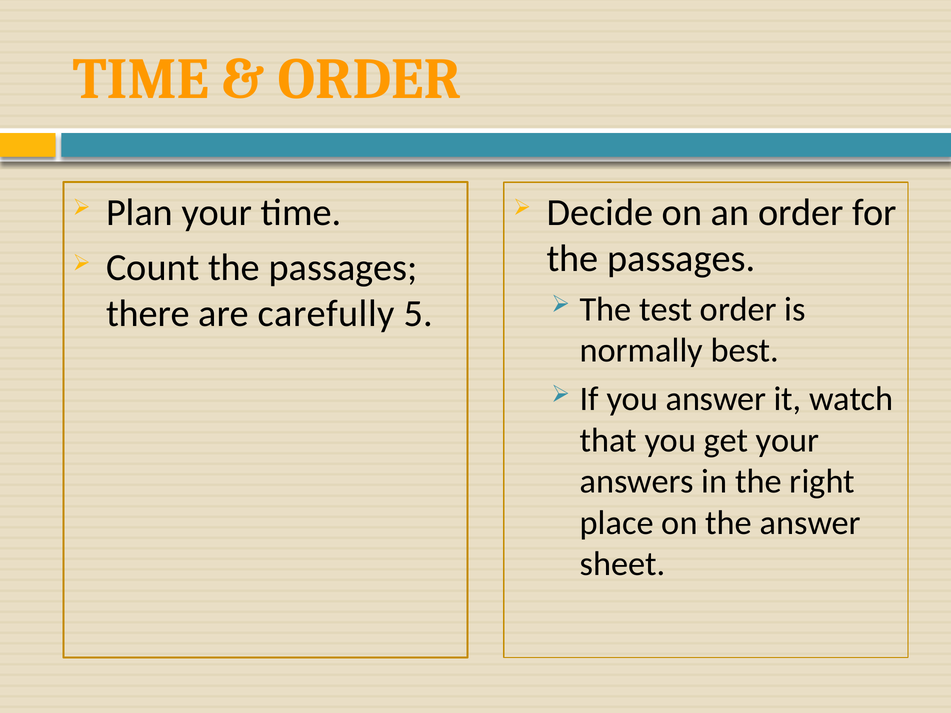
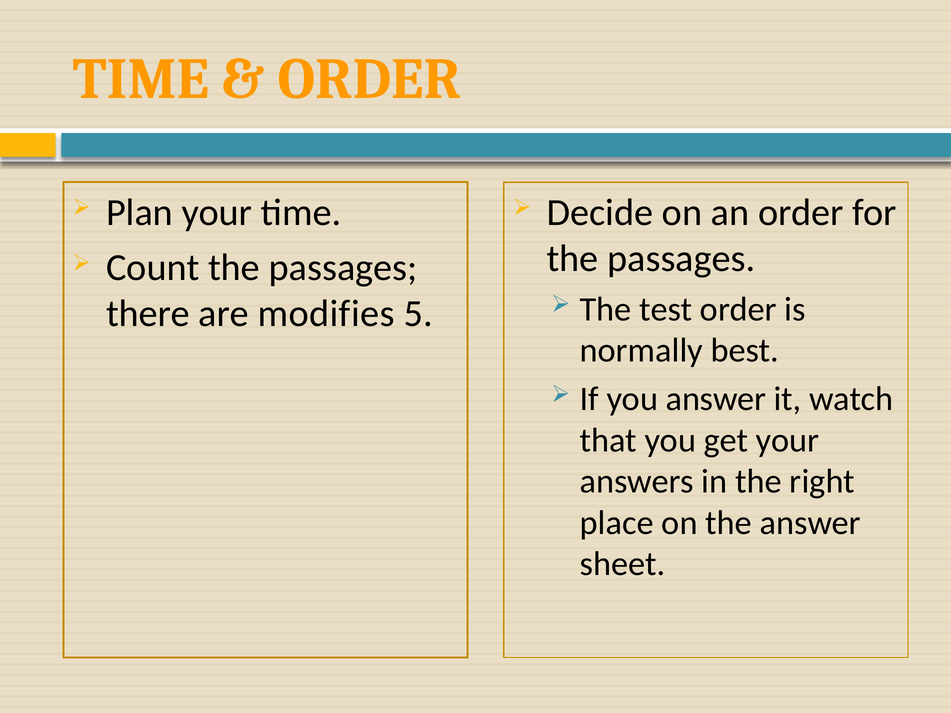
carefully: carefully -> modifies (326, 314)
